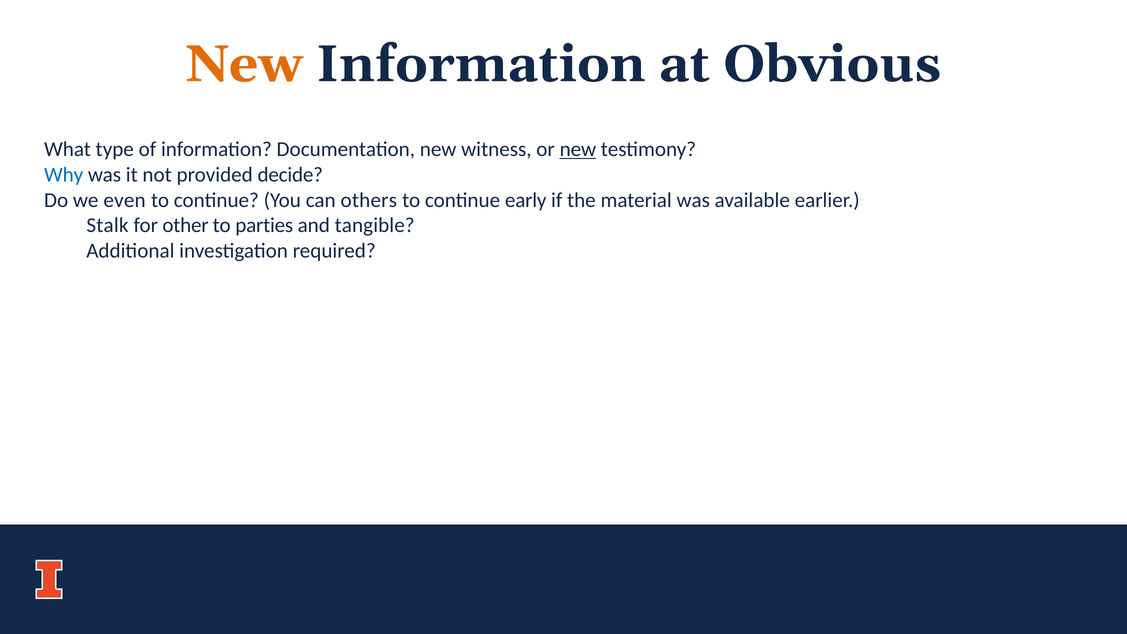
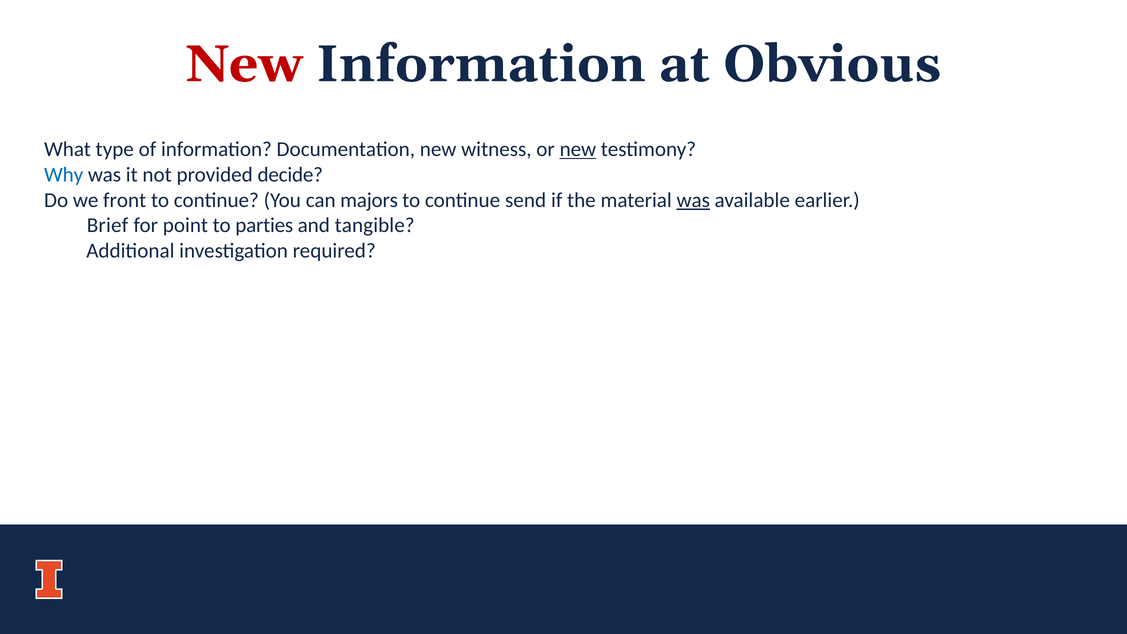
New colour: orange -> red (244, 64)
even: even -> front (125, 200)
others: others -> majors (369, 200)
early: early -> send (526, 200)
was underline: none -> present (693, 200)
Stalk: Stalk -> Brief (107, 225)
other: other -> point (185, 225)
